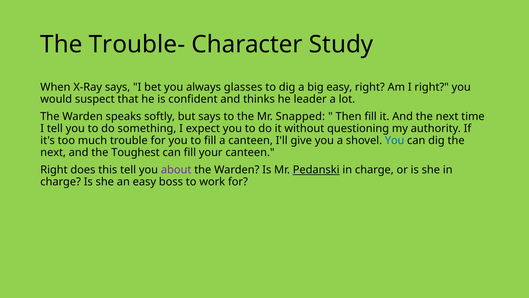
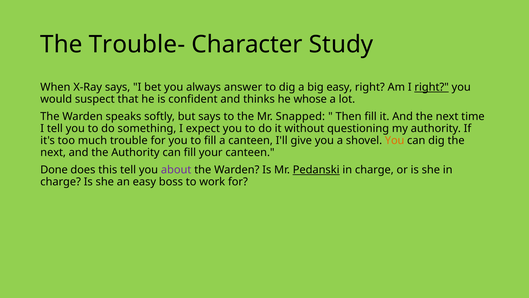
glasses: glasses -> answer (243, 87)
right underline: none -> present (432, 87)
leader: leader -> whose (310, 99)
You colour: blue -> orange (395, 140)
the Toughest: Toughest -> Authority (135, 152)
Right: Right -> Done (54, 170)
